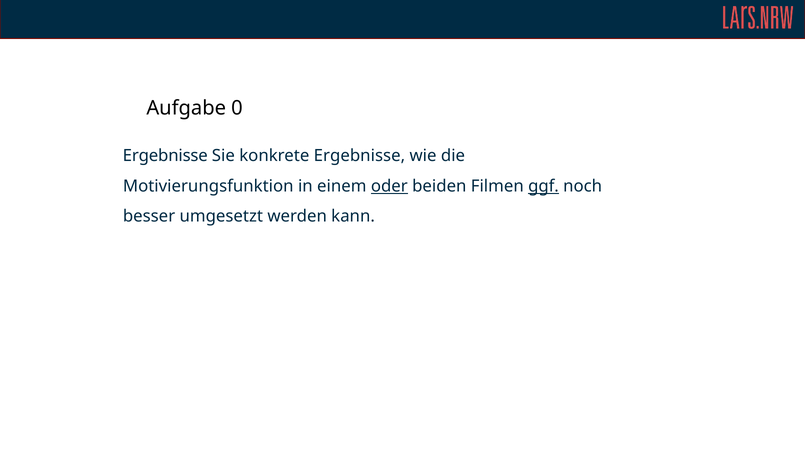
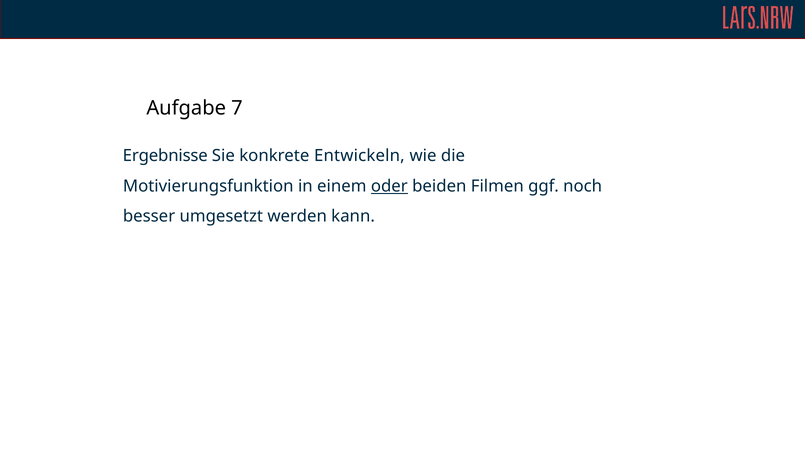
0: 0 -> 7 (237, 108)
konkrete Ergebnisse: Ergebnisse -> Entwickeln (359, 156)
ggf underline: present -> none (544, 186)
